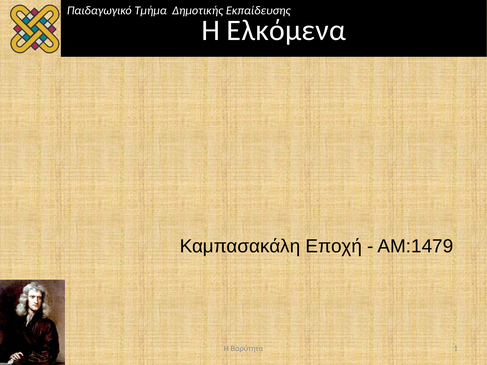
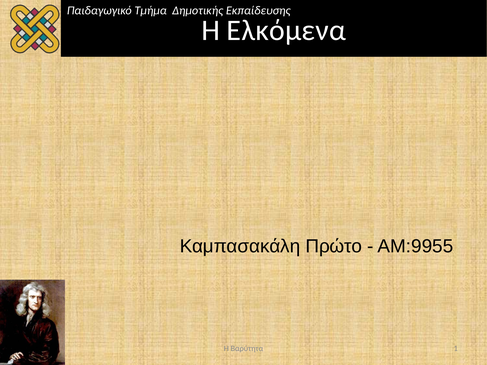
Εποχή: Εποχή -> Πρώτο (334, 246)
ΑΜ:1479: ΑΜ:1479 -> ΑΜ:9955 (415, 246)
